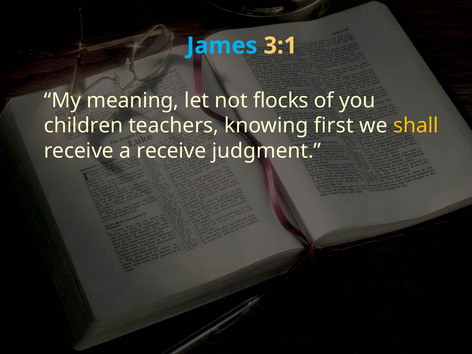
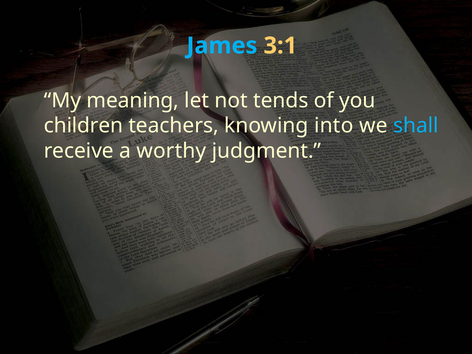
flocks: flocks -> tends (281, 101)
first: first -> into (334, 126)
shall colour: yellow -> light blue (416, 126)
a receive: receive -> worthy (171, 151)
